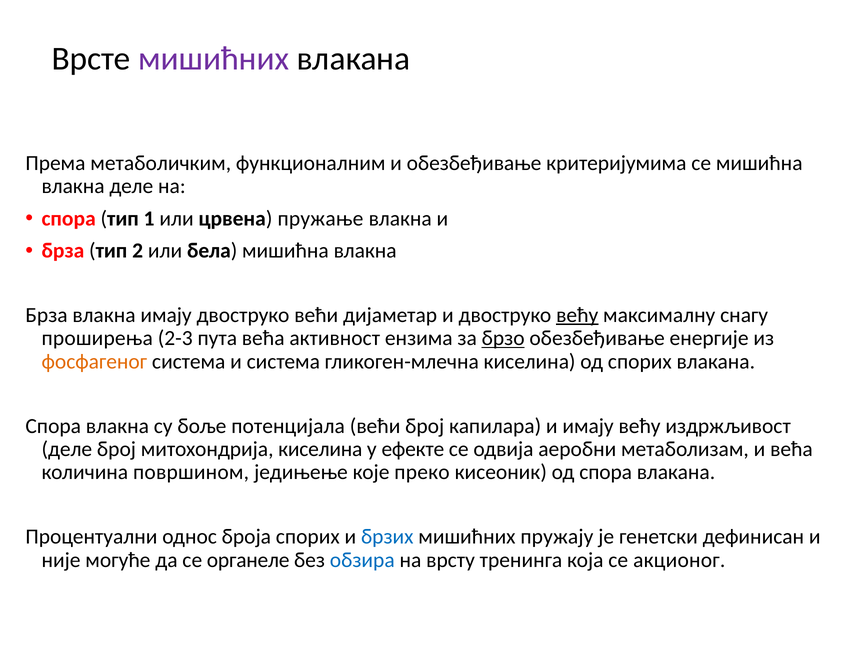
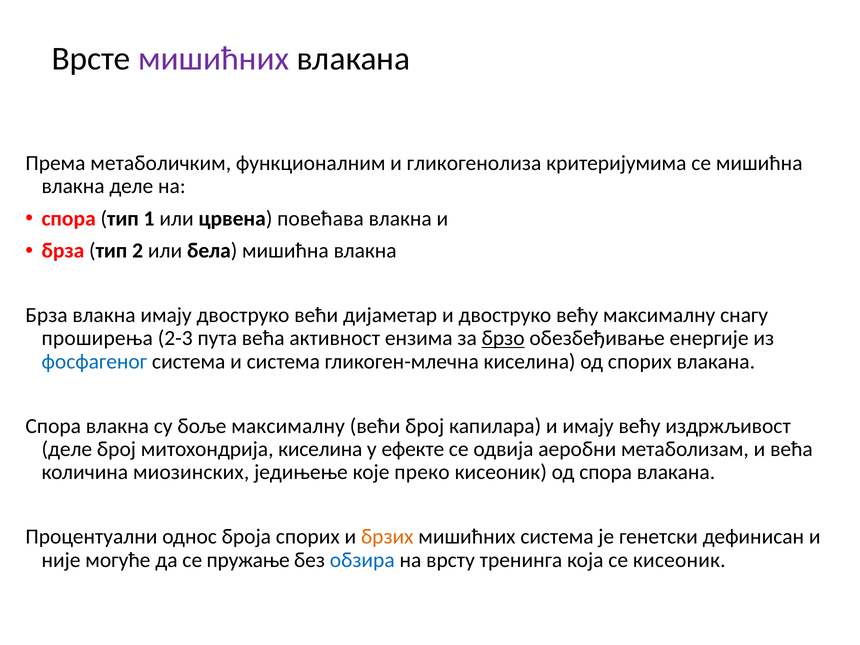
и обезбеђивање: обезбеђивање -> гликогенолиза (474, 163)
пружање: пружање -> повећава (320, 219)
већу underline: present -> none (577, 315)
фосфагеног colour: orange -> blue (94, 362)
боље потенцијала: потенцијала -> максималну (288, 426)
површином: површином -> миозинских (191, 472)
брзих colour: blue -> orange (387, 537)
мишићних пружају: пружају -> система (557, 537)
органеле: органеле -> пружање (248, 560)
се акционог: акционог -> кисеоник (679, 560)
